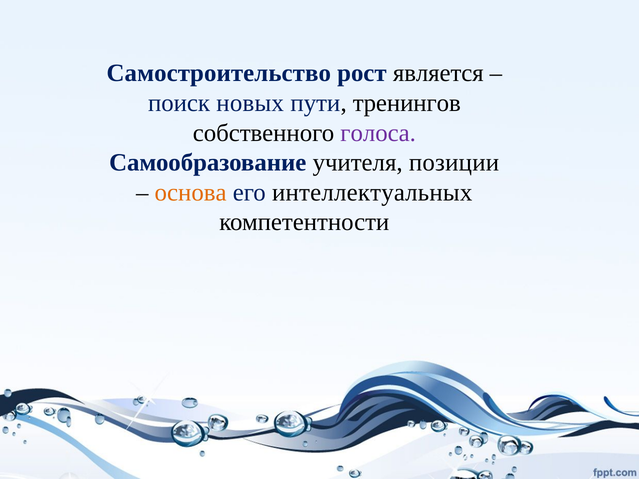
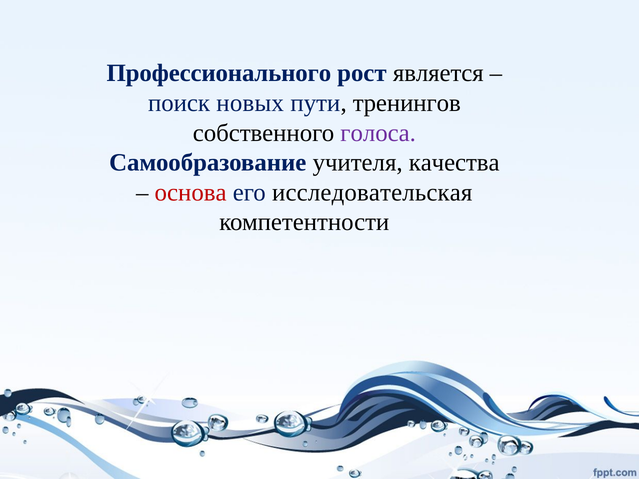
Самостроительство: Самостроительство -> Профессионального (219, 73)
позиции: позиции -> качества (454, 163)
основа colour: orange -> red (191, 193)
интеллектуальных: интеллектуальных -> исследовательская (372, 193)
